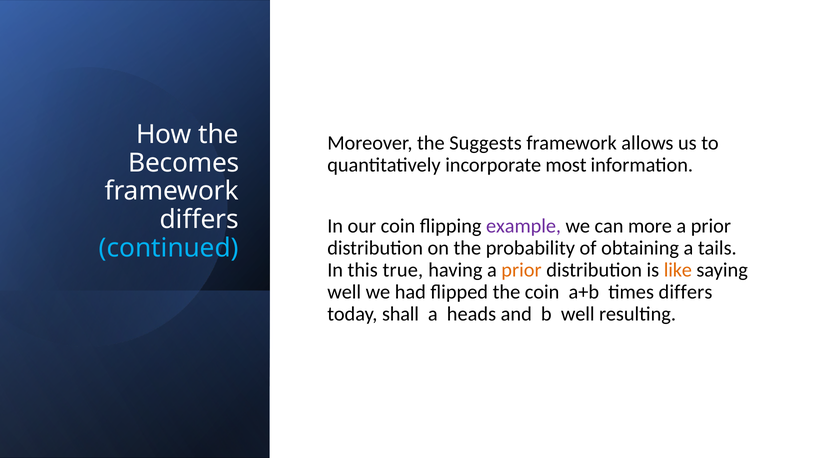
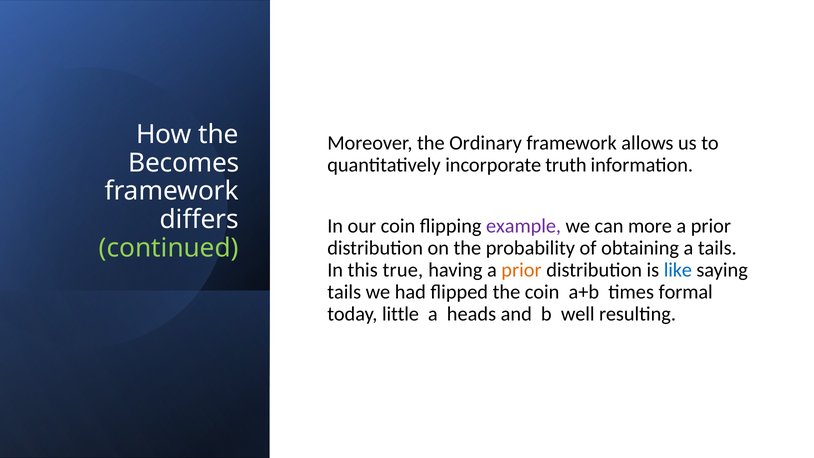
Suggests: Suggests -> Ordinary (486, 143)
most: most -> truth (566, 165)
continued colour: light blue -> light green (169, 248)
like colour: orange -> blue (678, 270)
well: well -> tails (344, 292)
times differs: differs -> formal (686, 292)
shall: shall -> little (400, 314)
